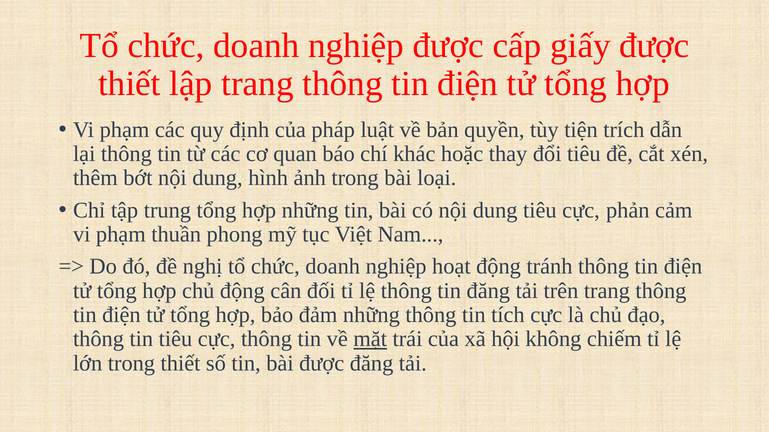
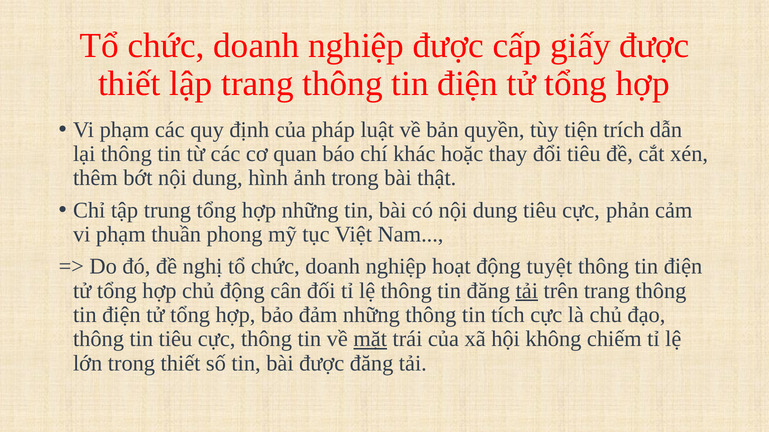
loại: loại -> thật (437, 178)
tránh: tránh -> tuyệt (549, 267)
tải underline: none -> present (527, 291)
